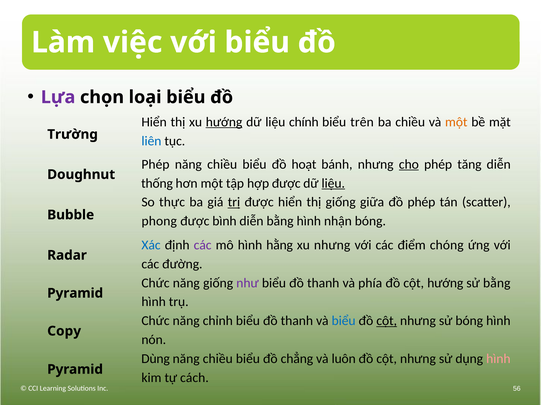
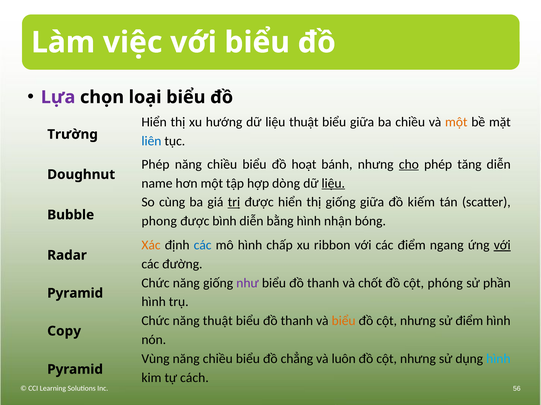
hướng underline: present -> none (224, 122)
liệu chính: chính -> thuật (304, 122)
biểu trên: trên -> giữa (362, 122)
thống: thống -> name (157, 184)
hợp được: được -> dòng (286, 184)
thực: thực -> cùng (172, 203)
đồ phép: phép -> kiếm (421, 203)
Xác colour: blue -> orange (151, 245)
các colour: purple -> blue (203, 245)
hằng: hằng -> chấp (280, 245)
xu nhưng: nhưng -> ribbon (332, 245)
chóng: chóng -> ngang (447, 245)
với underline: none -> present (502, 245)
phía: phía -> chốt (370, 283)
cột hướng: hướng -> phóng (445, 283)
sử bằng: bằng -> phần (497, 283)
năng chỉnh: chỉnh -> thuật (218, 321)
biểu colour: blue -> orange (344, 321)
cột underline: present -> none (387, 321)
sử bóng: bóng -> điểm (469, 321)
Dùng: Dùng -> Vùng (156, 359)
hình colour: pink -> light blue (498, 359)
